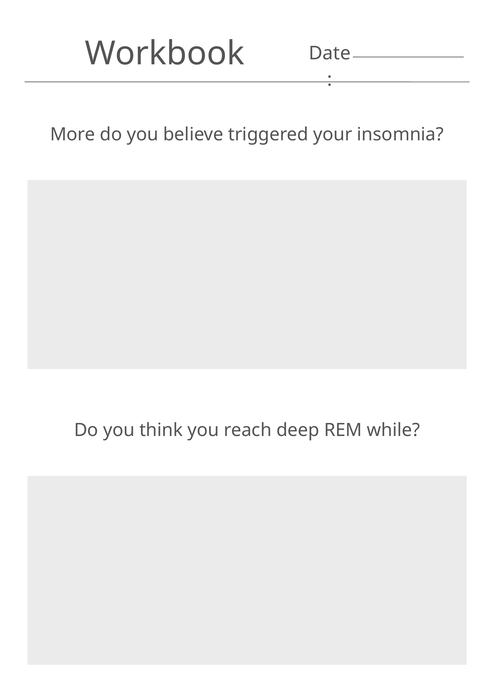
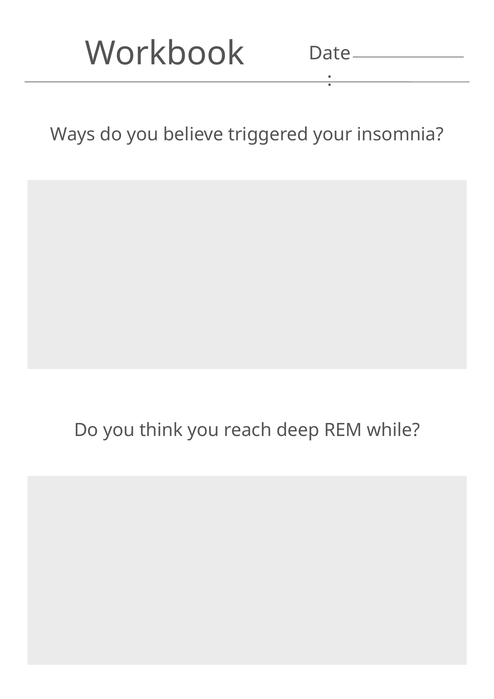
More: More -> Ways (73, 134)
